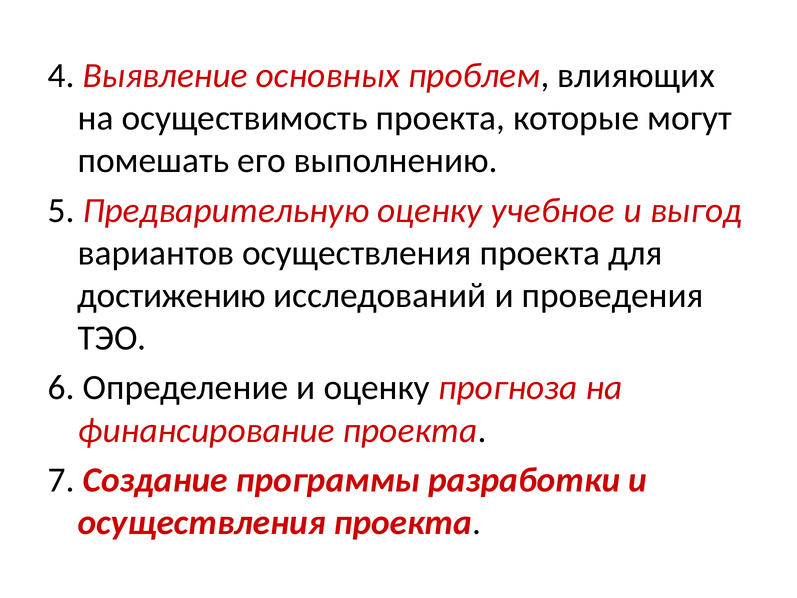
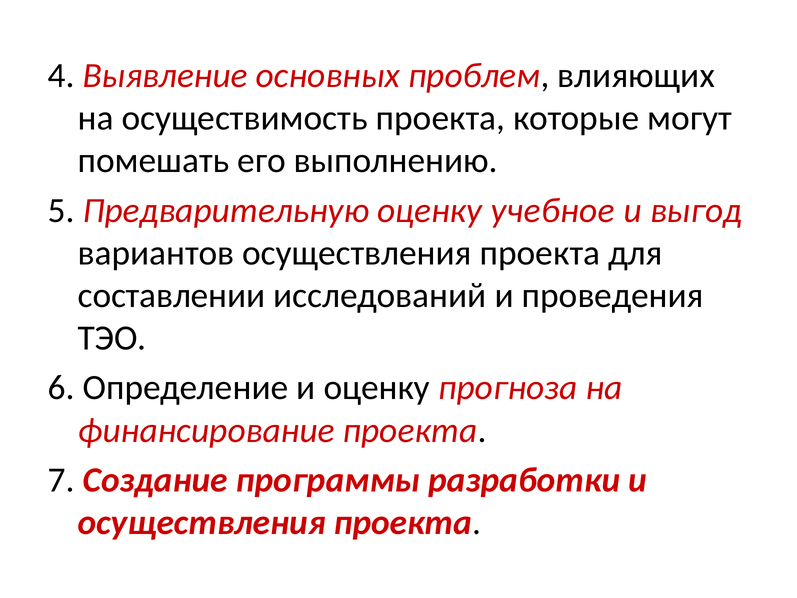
достижению: достижению -> составлении (172, 295)
